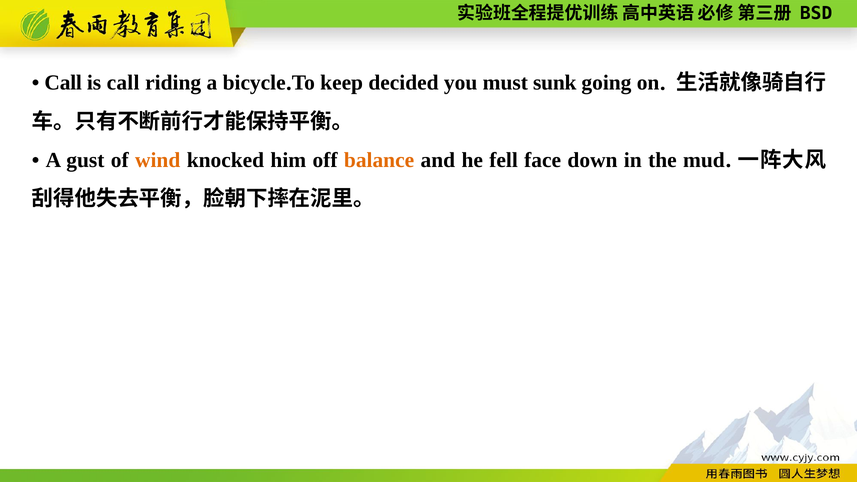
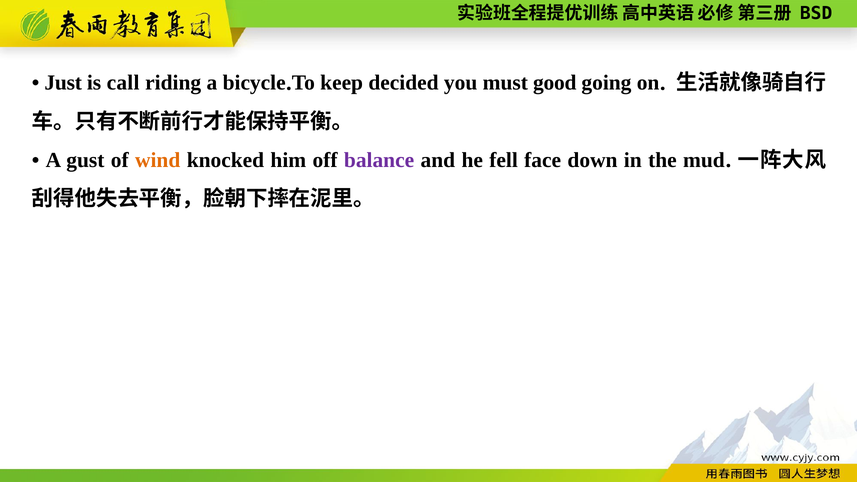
Call: Call -> Just (63, 83)
sunk: sunk -> good (555, 83)
balance colour: orange -> purple (379, 160)
